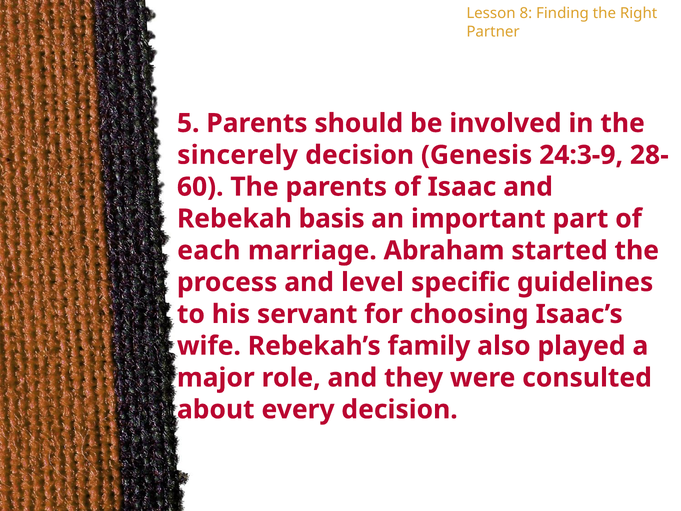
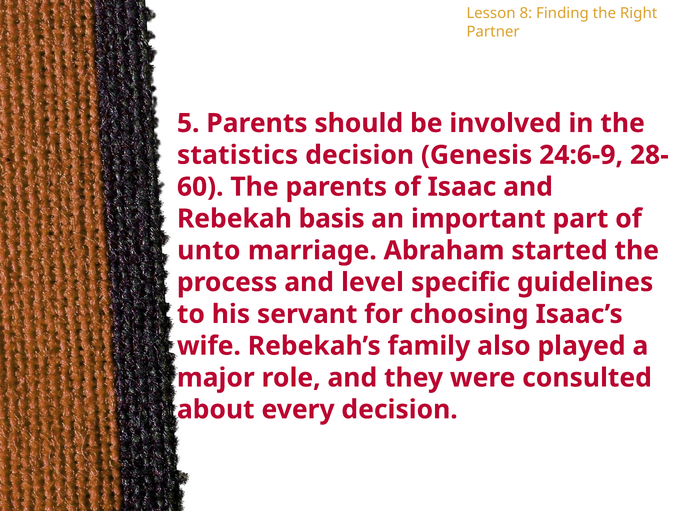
sincerely: sincerely -> statistics (238, 155)
24:3-9: 24:3-9 -> 24:6-9 (581, 155)
each: each -> unto (209, 250)
